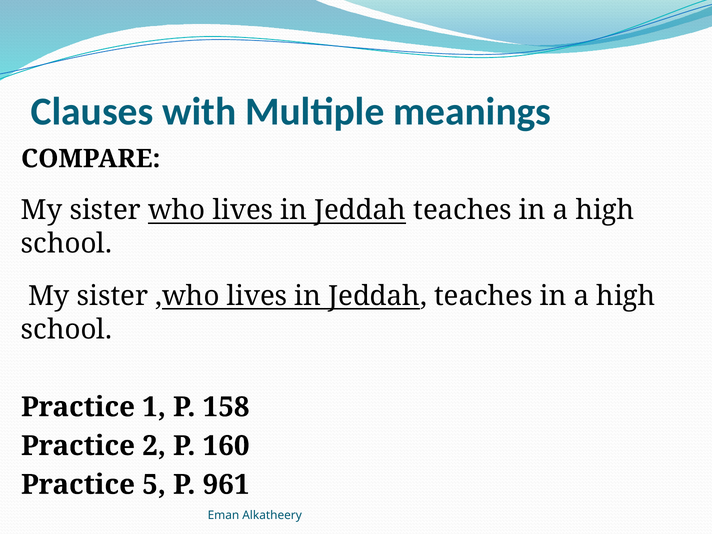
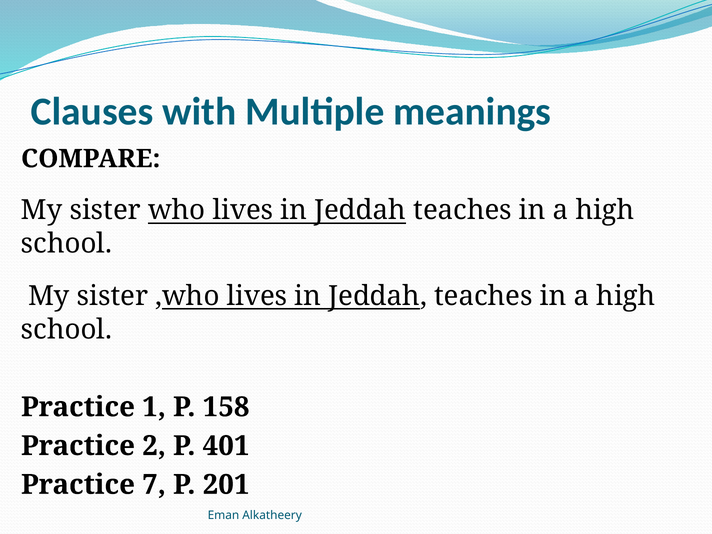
160: 160 -> 401 (226, 446)
5: 5 -> 7 (154, 485)
961: 961 -> 201 (226, 485)
